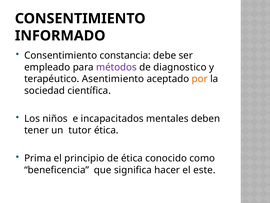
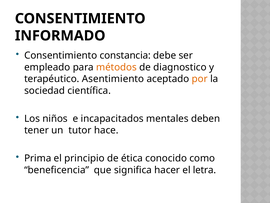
métodos colour: purple -> orange (116, 67)
tutor ética: ética -> hace (106, 130)
este: este -> letra (204, 170)
